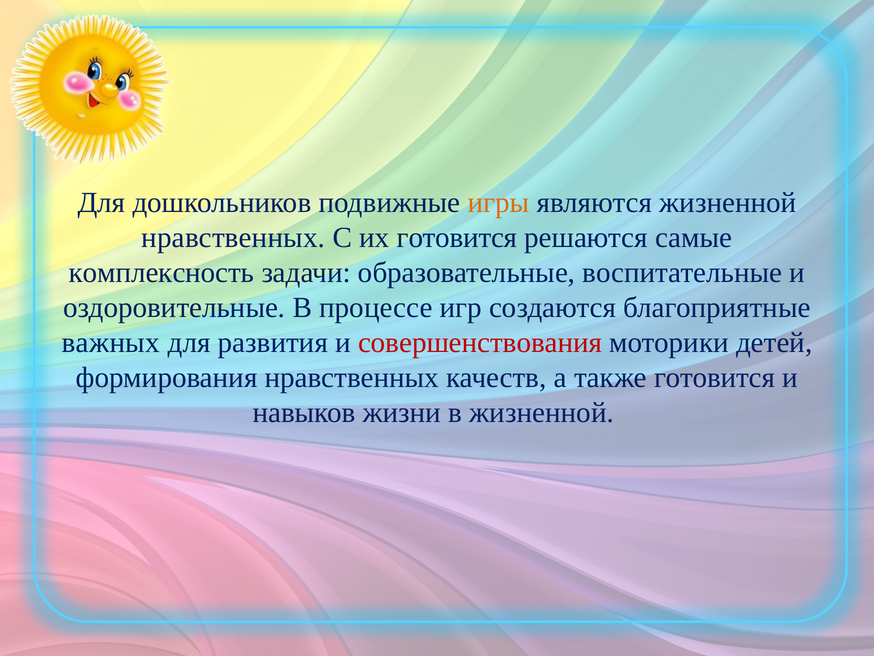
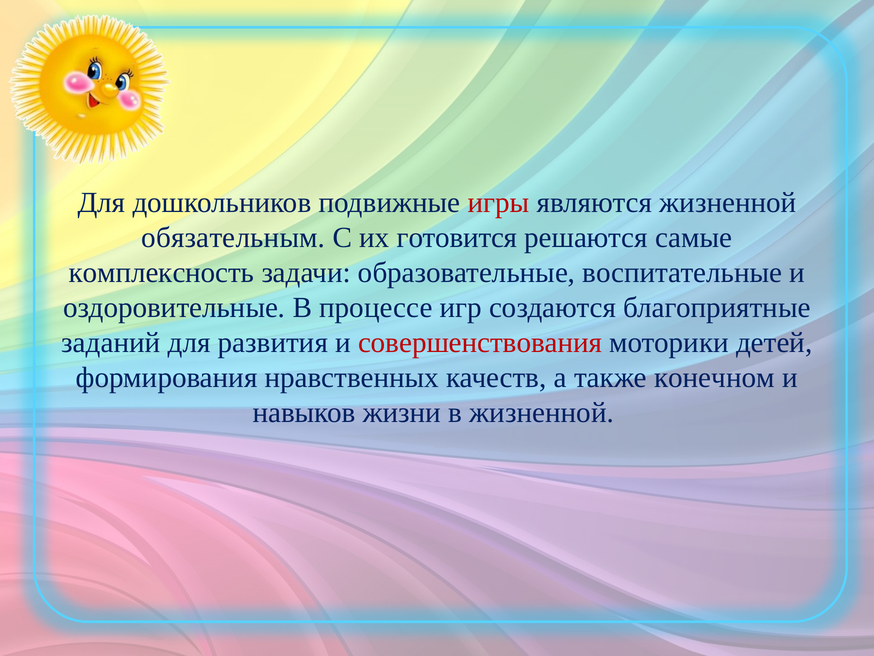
игры colour: orange -> red (498, 203)
нравственных: нравственных -> обязательным (233, 238)
важных: важных -> заданий (111, 342)
также готовится: готовится -> конечном (714, 377)
